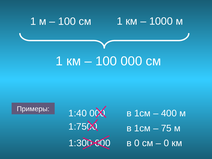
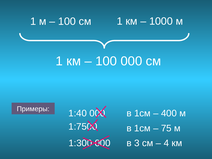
в 0: 0 -> 3 (137, 143)
0: 0 -> 4 (166, 143)
